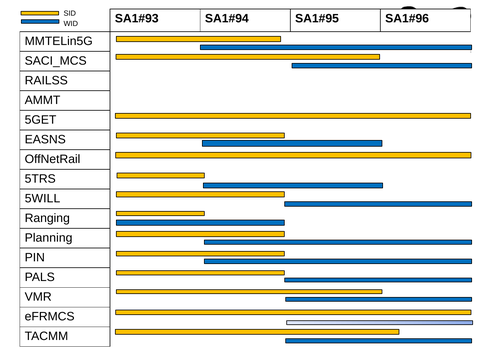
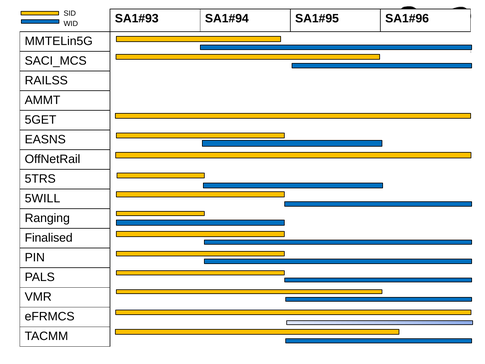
Planning: Planning -> Finalised (49, 238)
